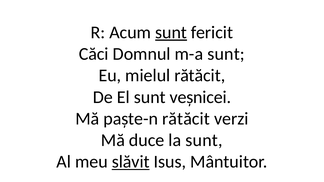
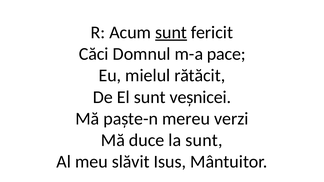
m-a sunt: sunt -> pace (226, 54)
paște-n rătăcit: rătăcit -> mereu (186, 119)
slăvit underline: present -> none (131, 162)
